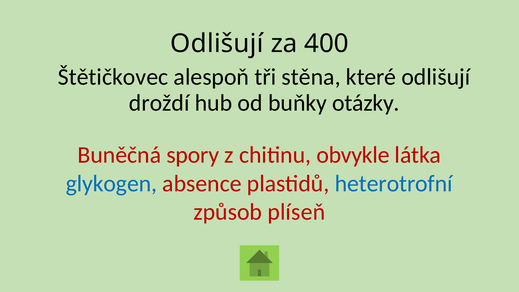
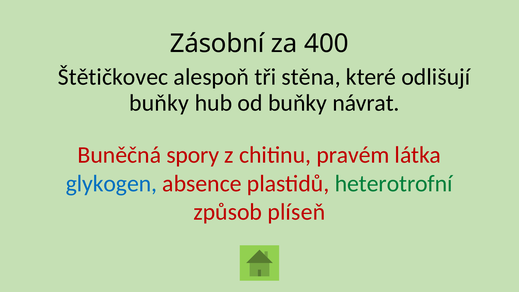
Odlišují: Odlišují -> Zásobní (217, 44)
droždí: droždí -> buňky (159, 103)
otázky: otázky -> návrat (366, 103)
obvykle: obvykle -> pravém (353, 155)
heterotrofní colour: blue -> green (394, 183)
